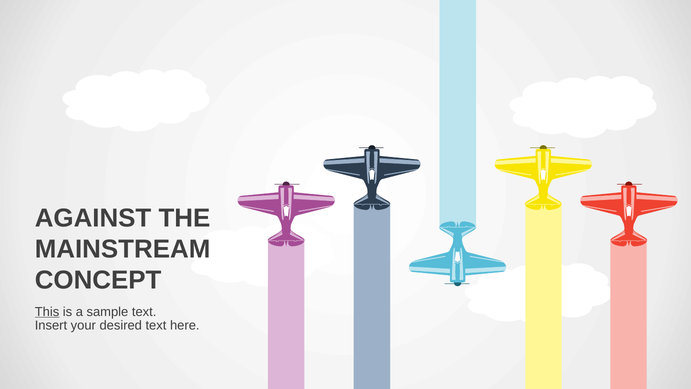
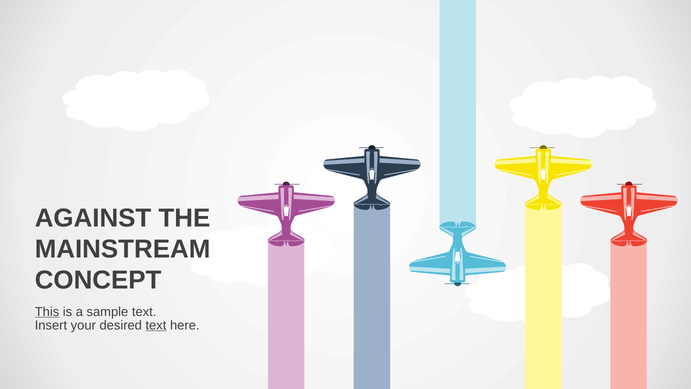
text underline: none -> present (156, 325)
